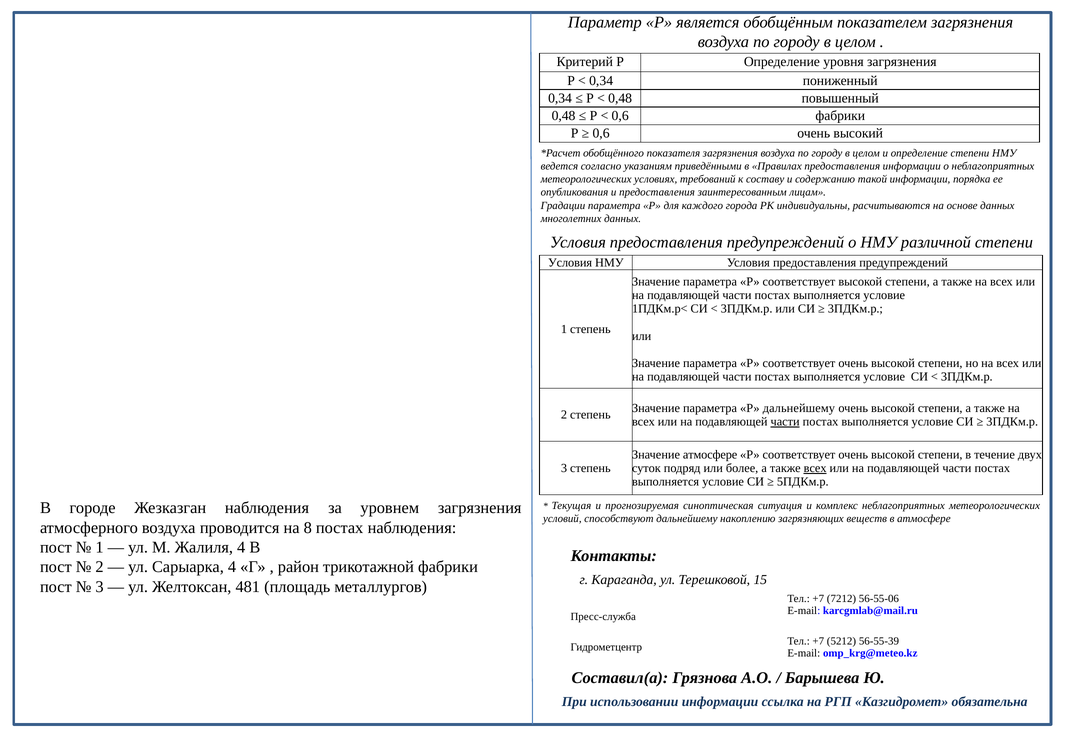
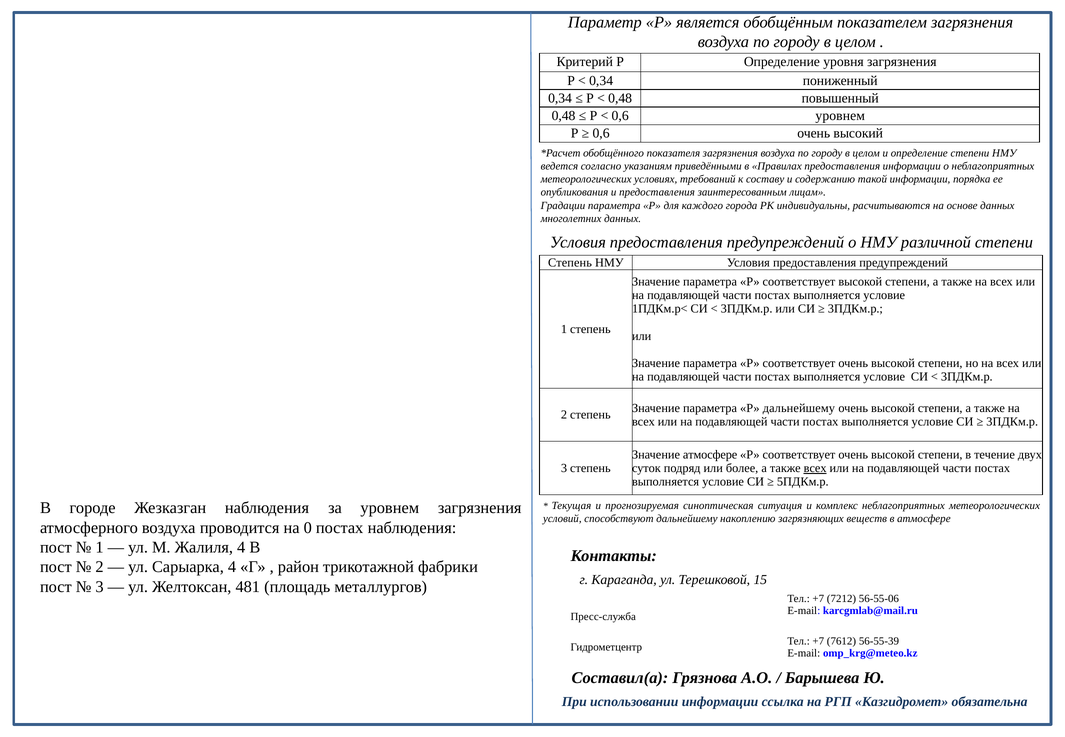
0,6 фабрики: фабрики -> уровнем (840, 116)
Условия: Условия -> Степень (570, 263)
части underline: present -> none (785, 422)
8: 8 -> 0 (308, 528)
5212: 5212 -> 7612 (841, 641)
